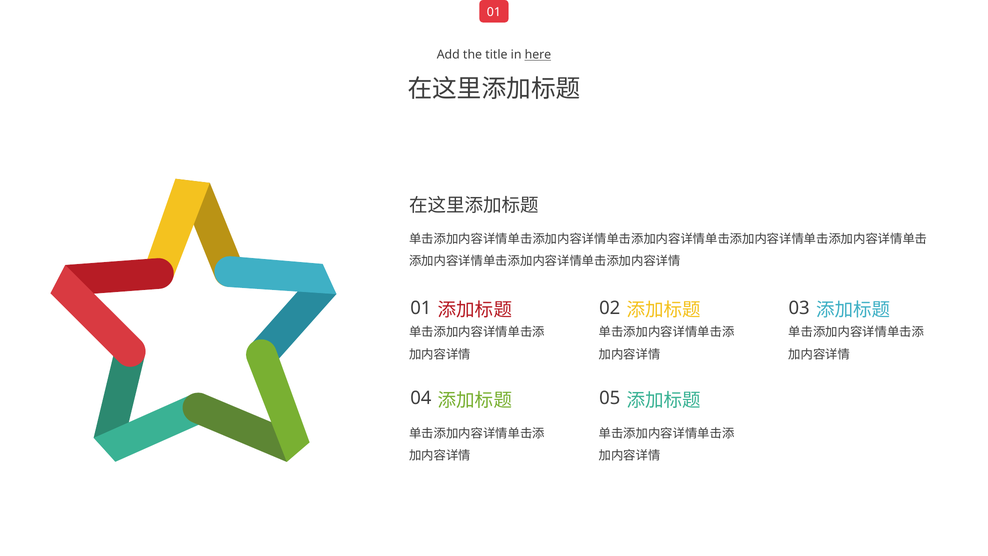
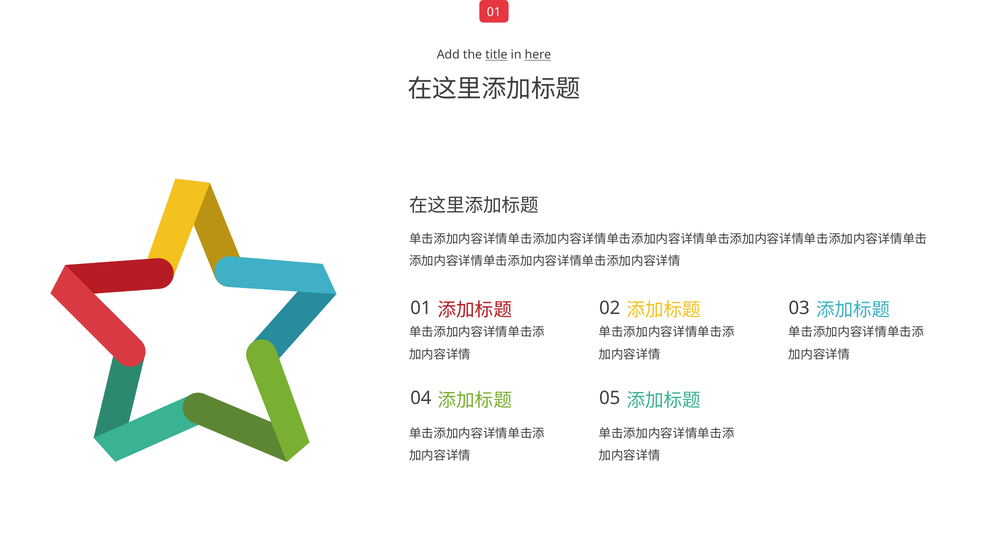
title underline: none -> present (496, 55)
